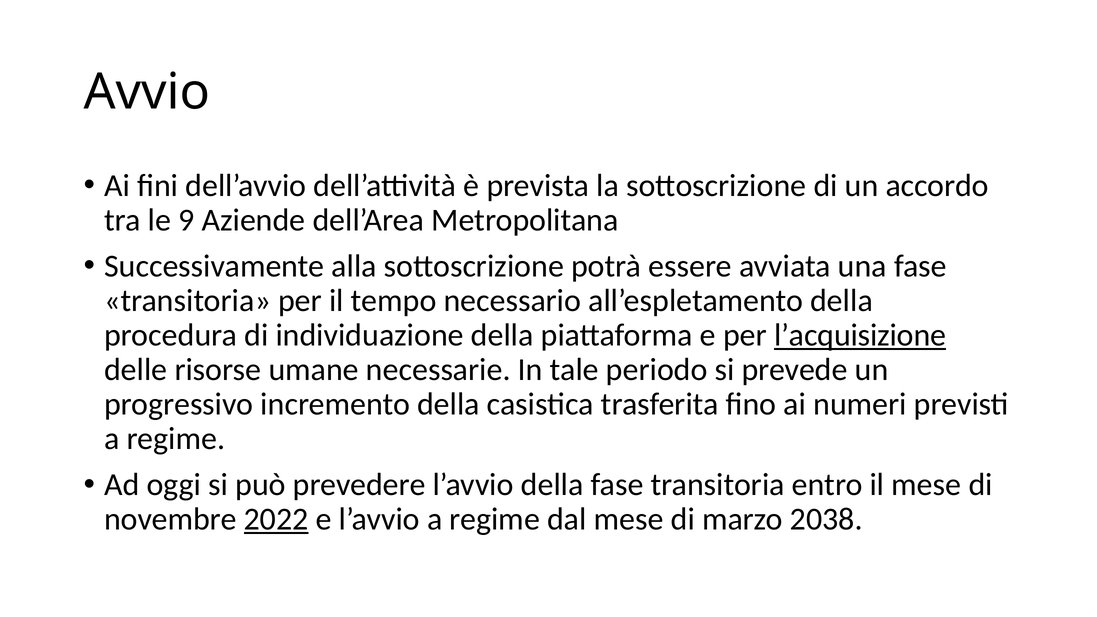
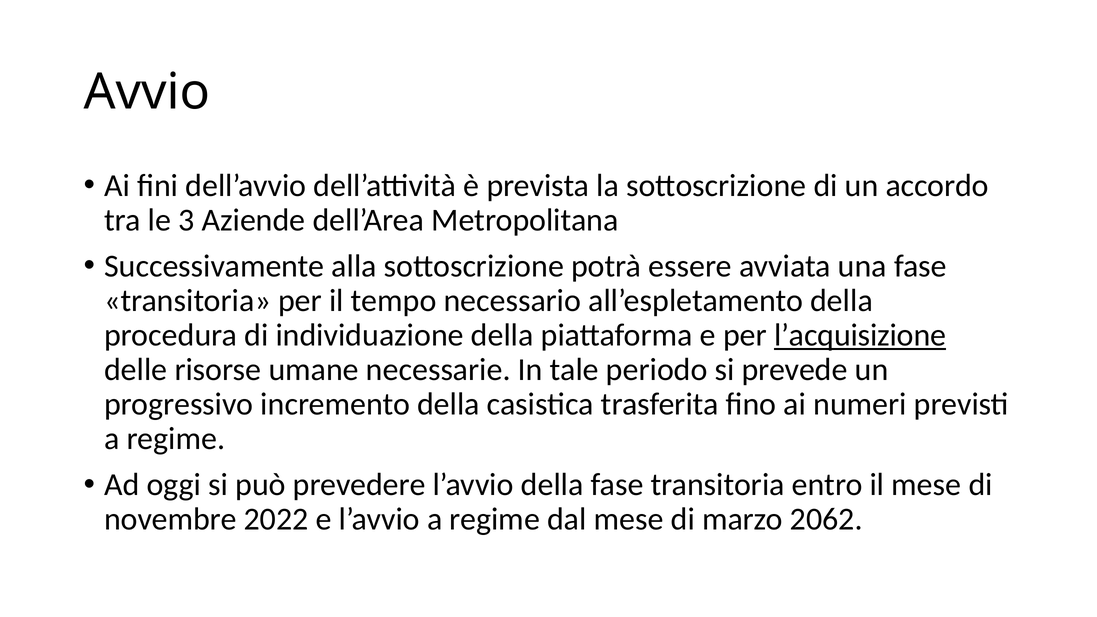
9: 9 -> 3 (186, 220)
2022 underline: present -> none (276, 519)
2038: 2038 -> 2062 (826, 519)
